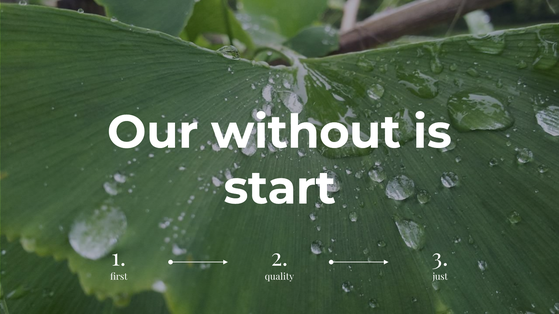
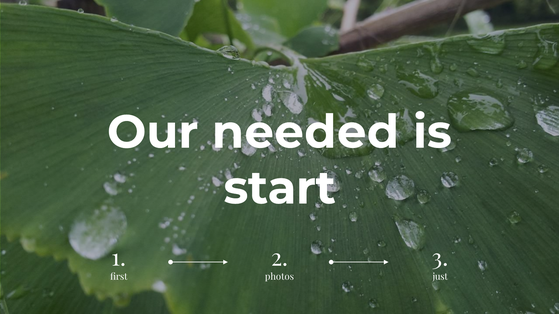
without: without -> needed (305, 133)
quality: quality -> photos (279, 277)
